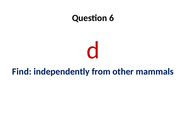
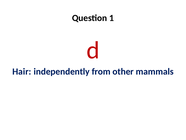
6: 6 -> 1 (112, 18)
Find: Find -> Hair (22, 71)
